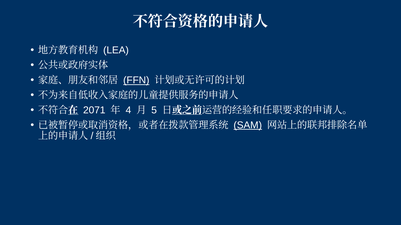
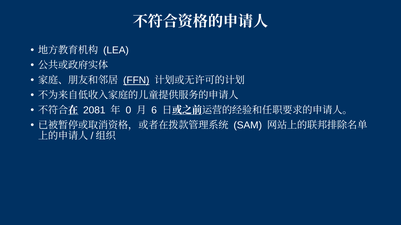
2071: 2071 -> 2081 (94, 110)
4: 4 -> 0 (128, 110)
5: 5 -> 6 (154, 110)
SAM underline: present -> none (248, 125)
